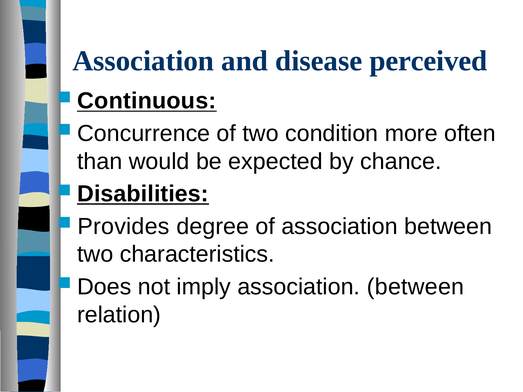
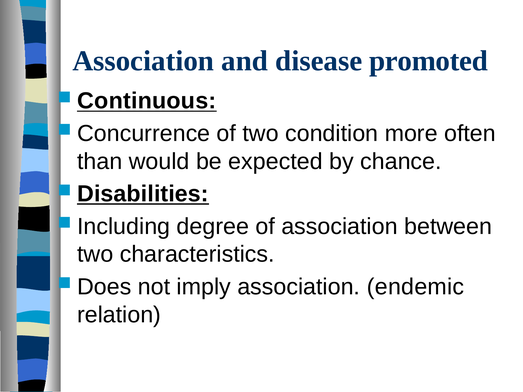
perceived: perceived -> promoted (428, 61)
Provides: Provides -> Including (124, 227)
imply association between: between -> endemic (416, 287)
